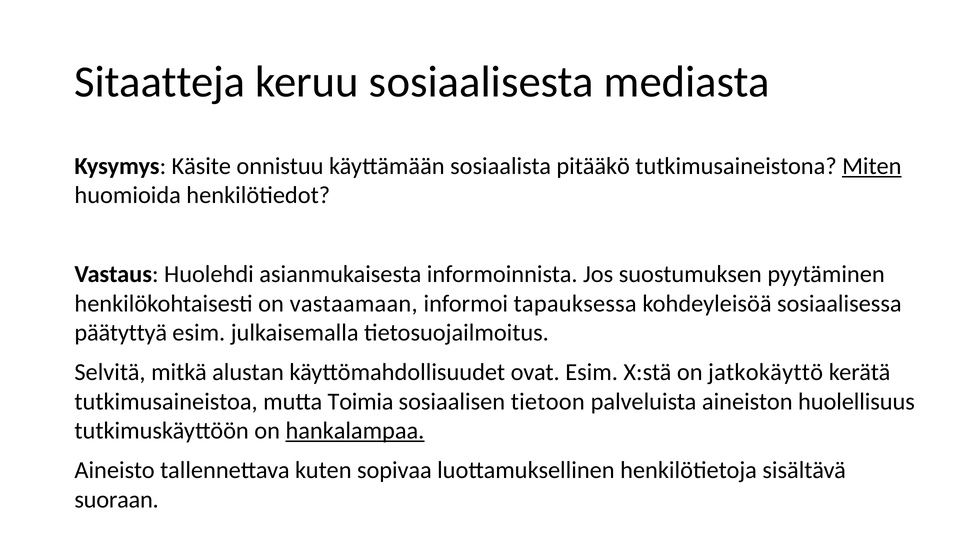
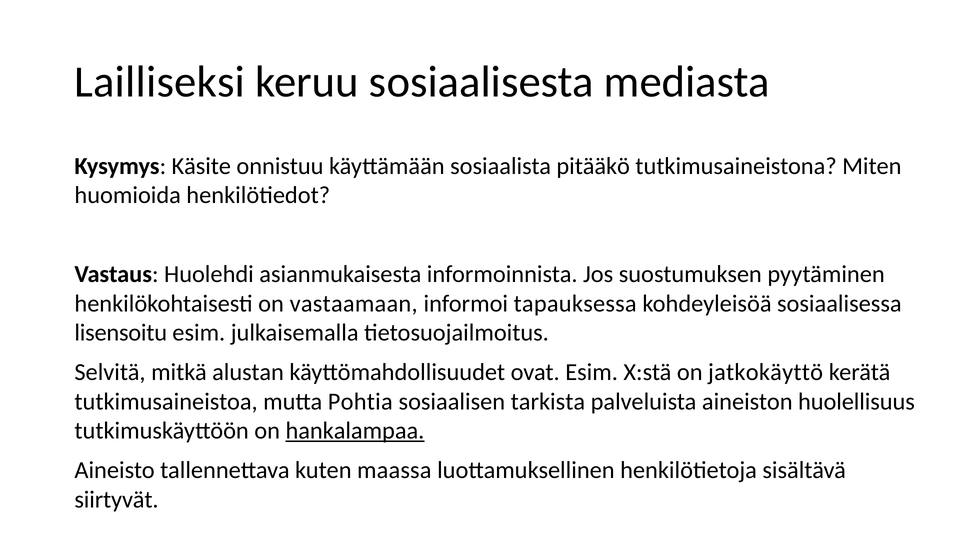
Sitaatteja: Sitaatteja -> Lailliseksi (160, 82)
Miten underline: present -> none (872, 166)
päätyttyä: päätyttyä -> lisensoitu (121, 333)
Toimia: Toimia -> Pohtia (360, 402)
tietoon: tietoon -> tarkista (548, 402)
sopivaa: sopivaa -> maassa (394, 470)
suoraan: suoraan -> siirtyvät (117, 500)
